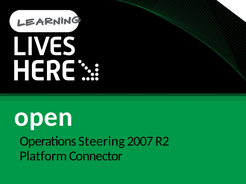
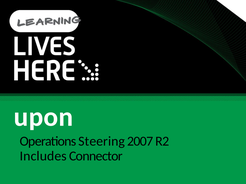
open: open -> upon (43, 117)
Platform: Platform -> Includes (43, 156)
